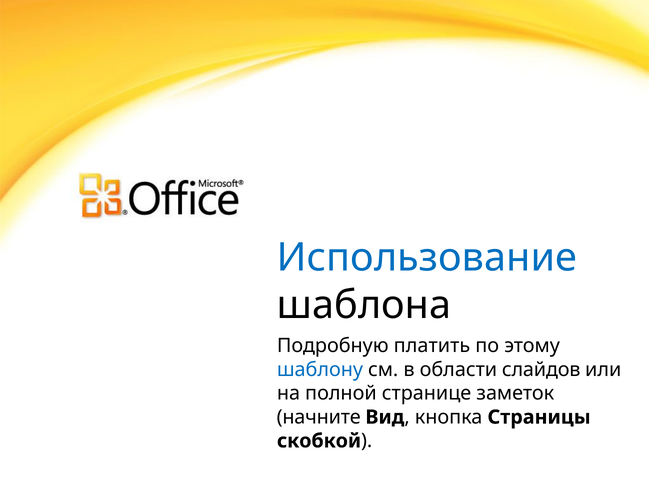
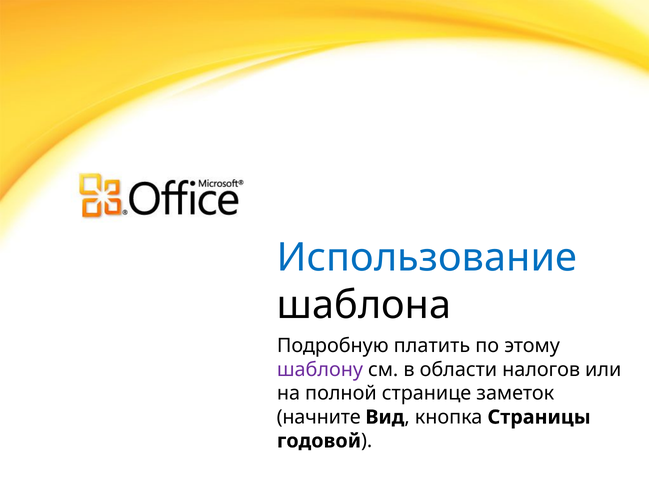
шаблону colour: blue -> purple (320, 370)
слайдов: слайдов -> налогов (541, 370)
скобкой: скобкой -> годовой (319, 442)
